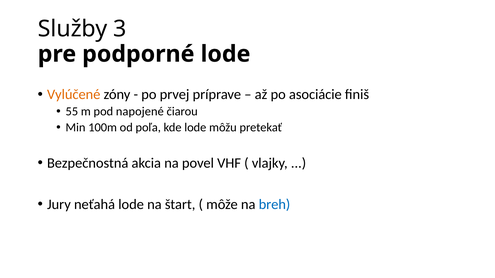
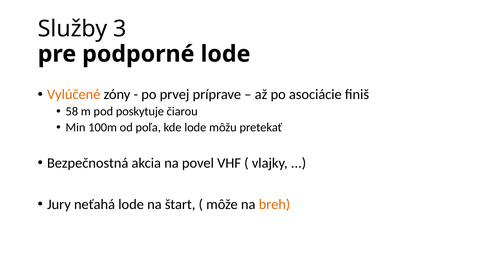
55: 55 -> 58 (72, 112)
napojené: napojené -> poskytuje (140, 112)
breh colour: blue -> orange (274, 205)
